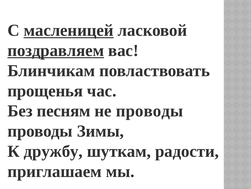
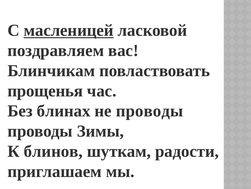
поздравляем underline: present -> none (56, 50)
песням: песням -> блинах (64, 111)
дружбу: дружбу -> блинов (53, 151)
